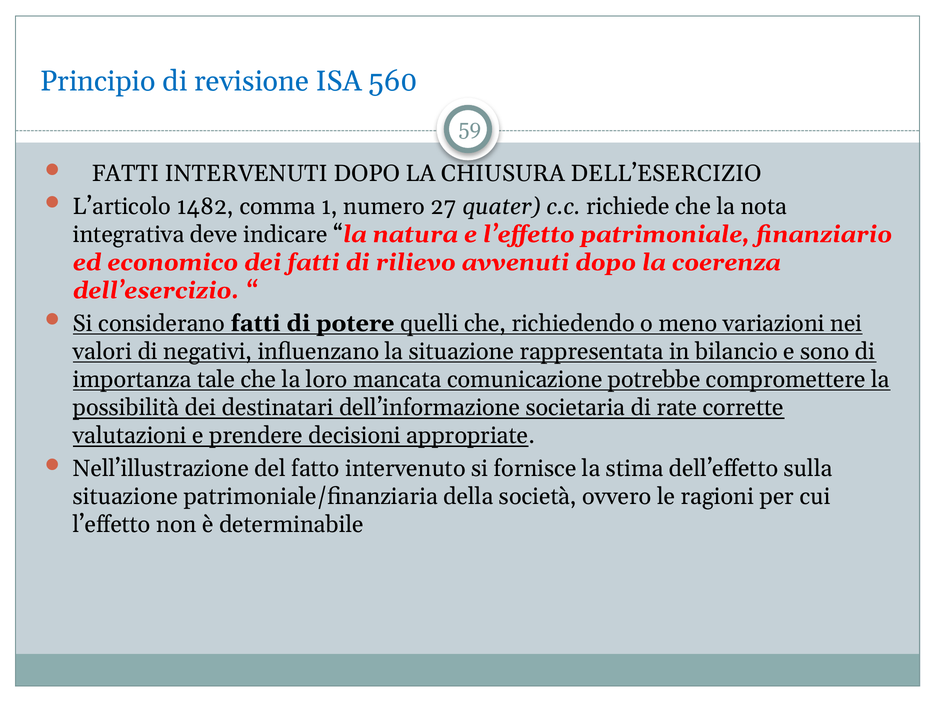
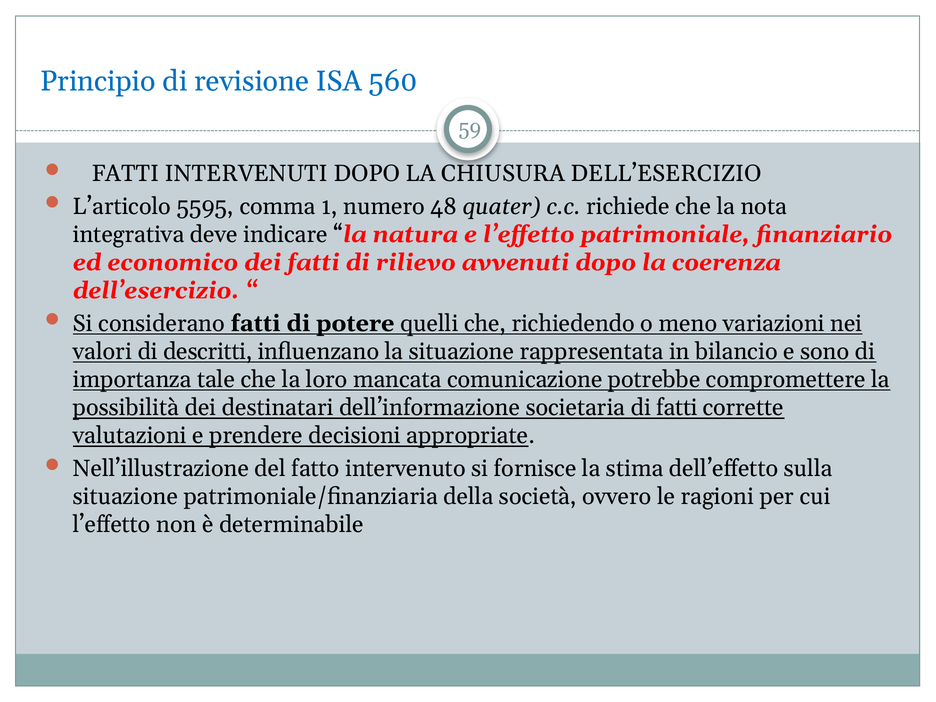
1482: 1482 -> 5595 (205, 206)
27: 27 -> 48 (444, 206)
negativi: negativi -> descritti (208, 351)
di rate: rate -> fatti (677, 408)
